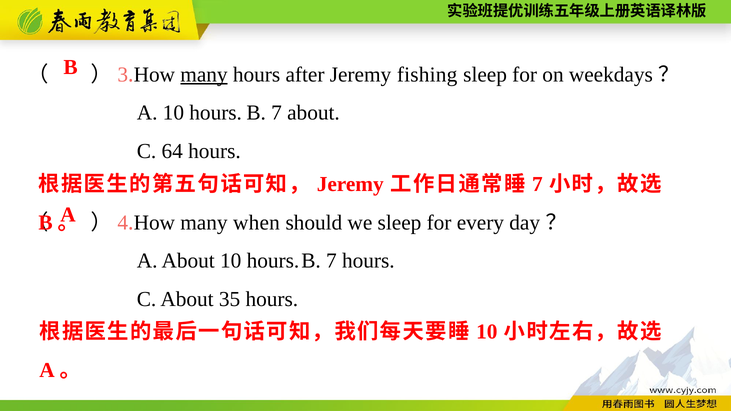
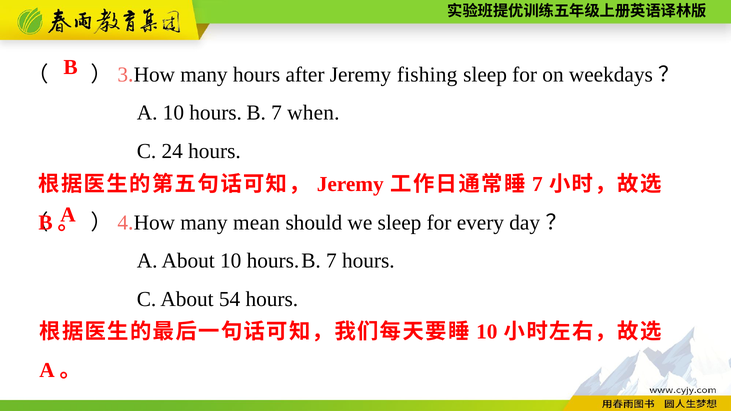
many underline: present -> none (204, 75)
7 about: about -> when (313, 113)
64: 64 -> 24 (172, 151)
when: when -> mean (256, 223)
35: 35 -> 54 (230, 300)
